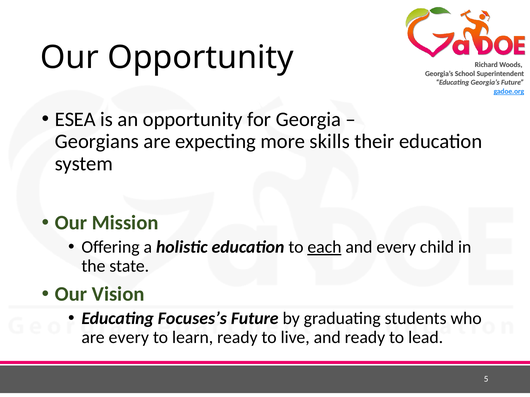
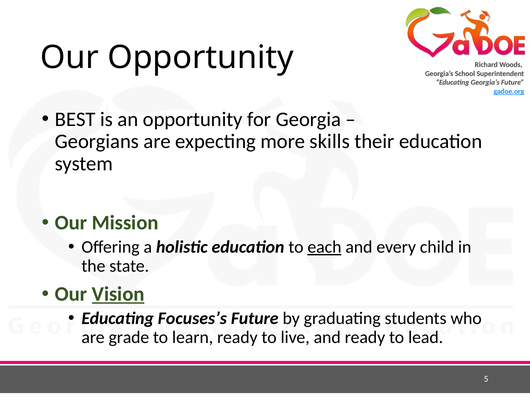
ESEA: ESEA -> BEST (75, 119)
Vision underline: none -> present (118, 294)
are every: every -> grade (129, 338)
